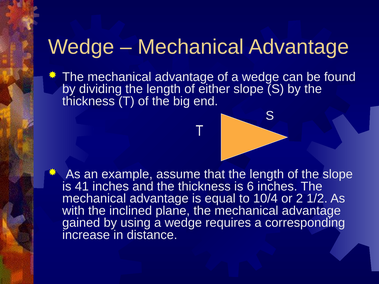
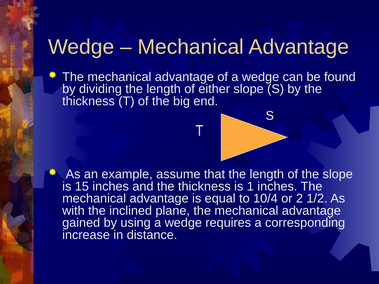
41: 41 -> 15 (82, 187)
6: 6 -> 1 (250, 187)
